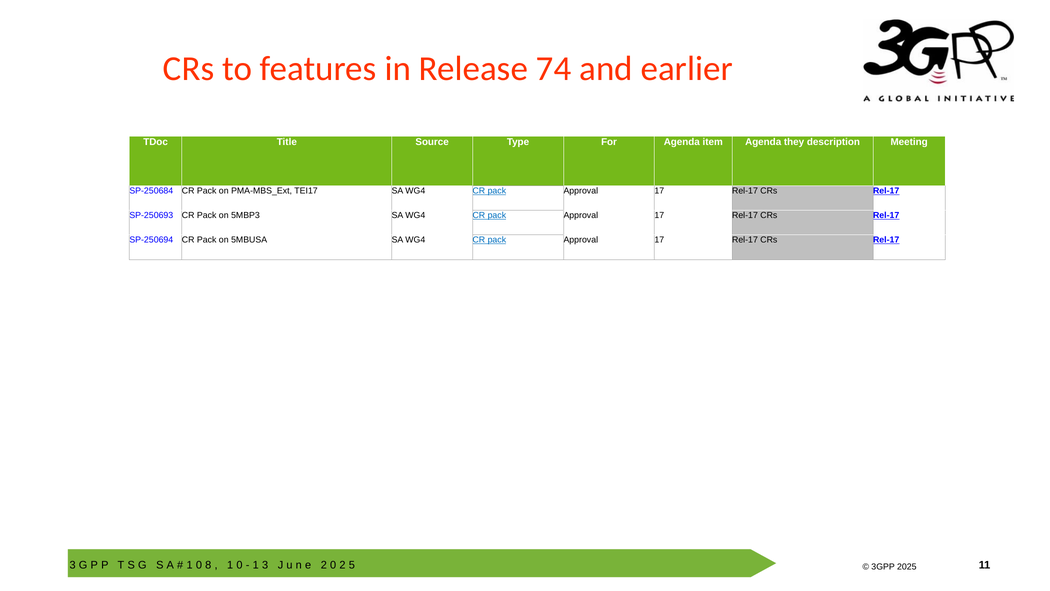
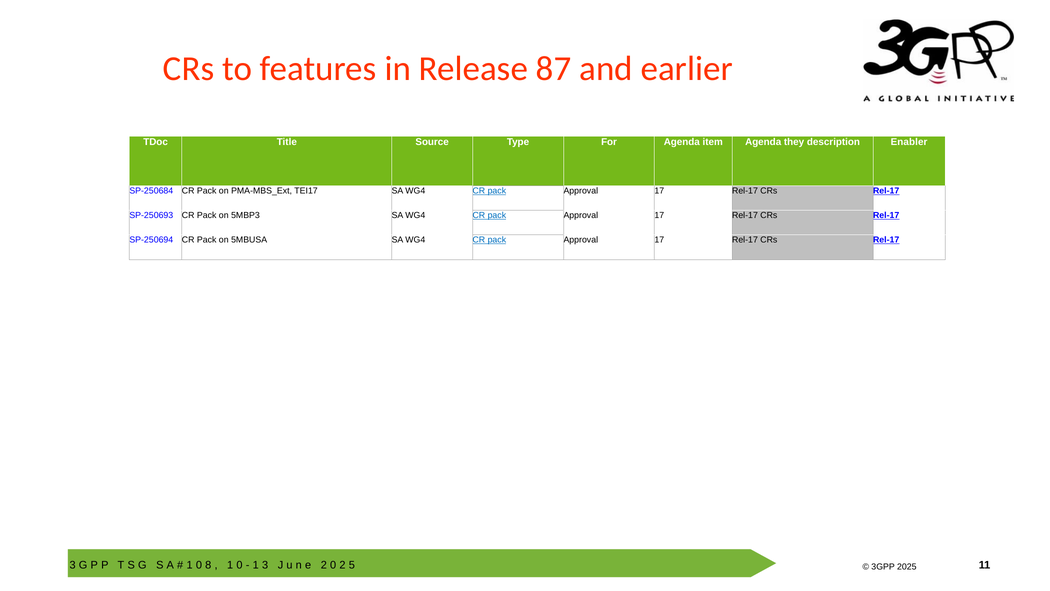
74: 74 -> 87 (554, 69)
Meeting: Meeting -> Enabler (909, 142)
